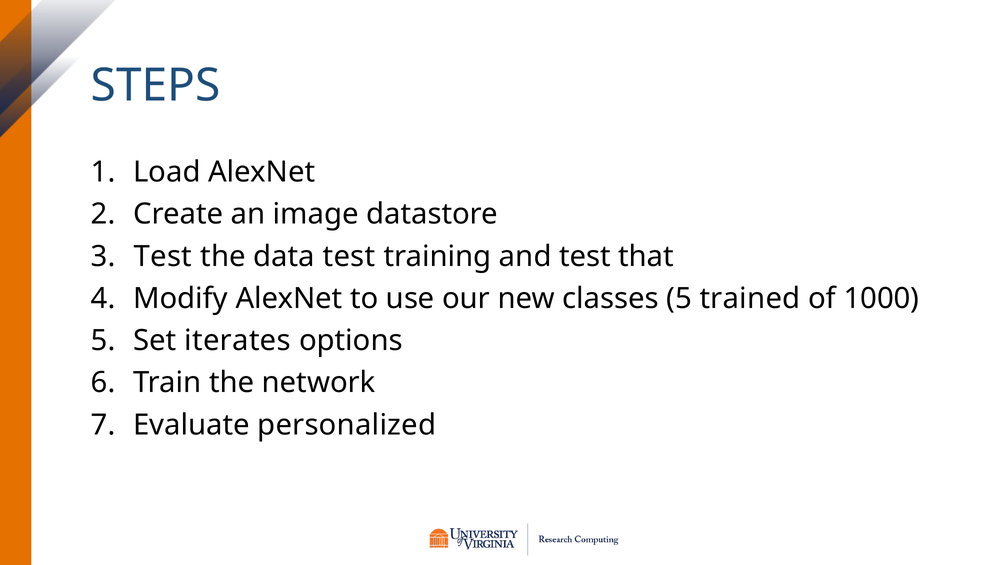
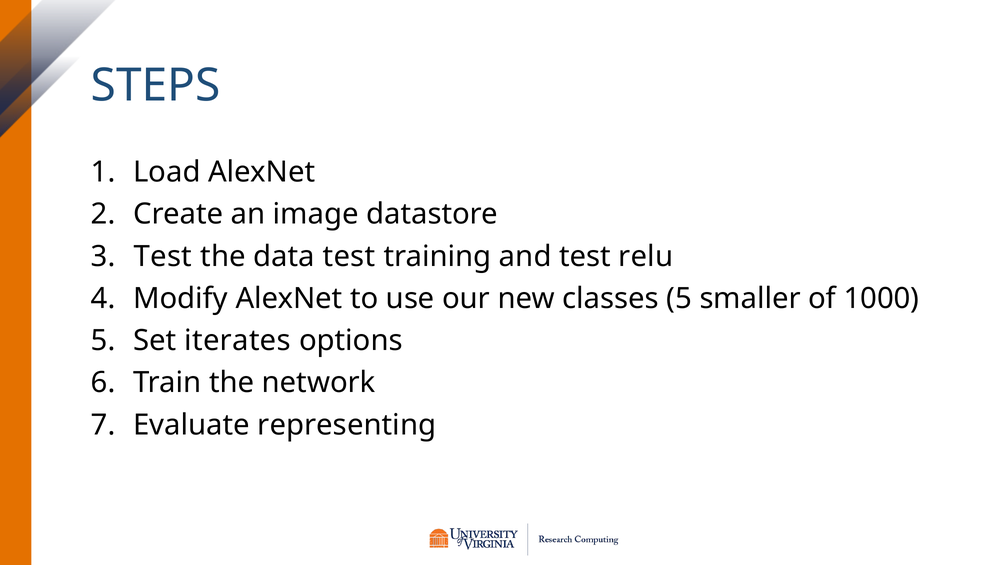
that: that -> relu (646, 257)
trained: trained -> smaller (750, 299)
personalized: personalized -> representing (347, 425)
